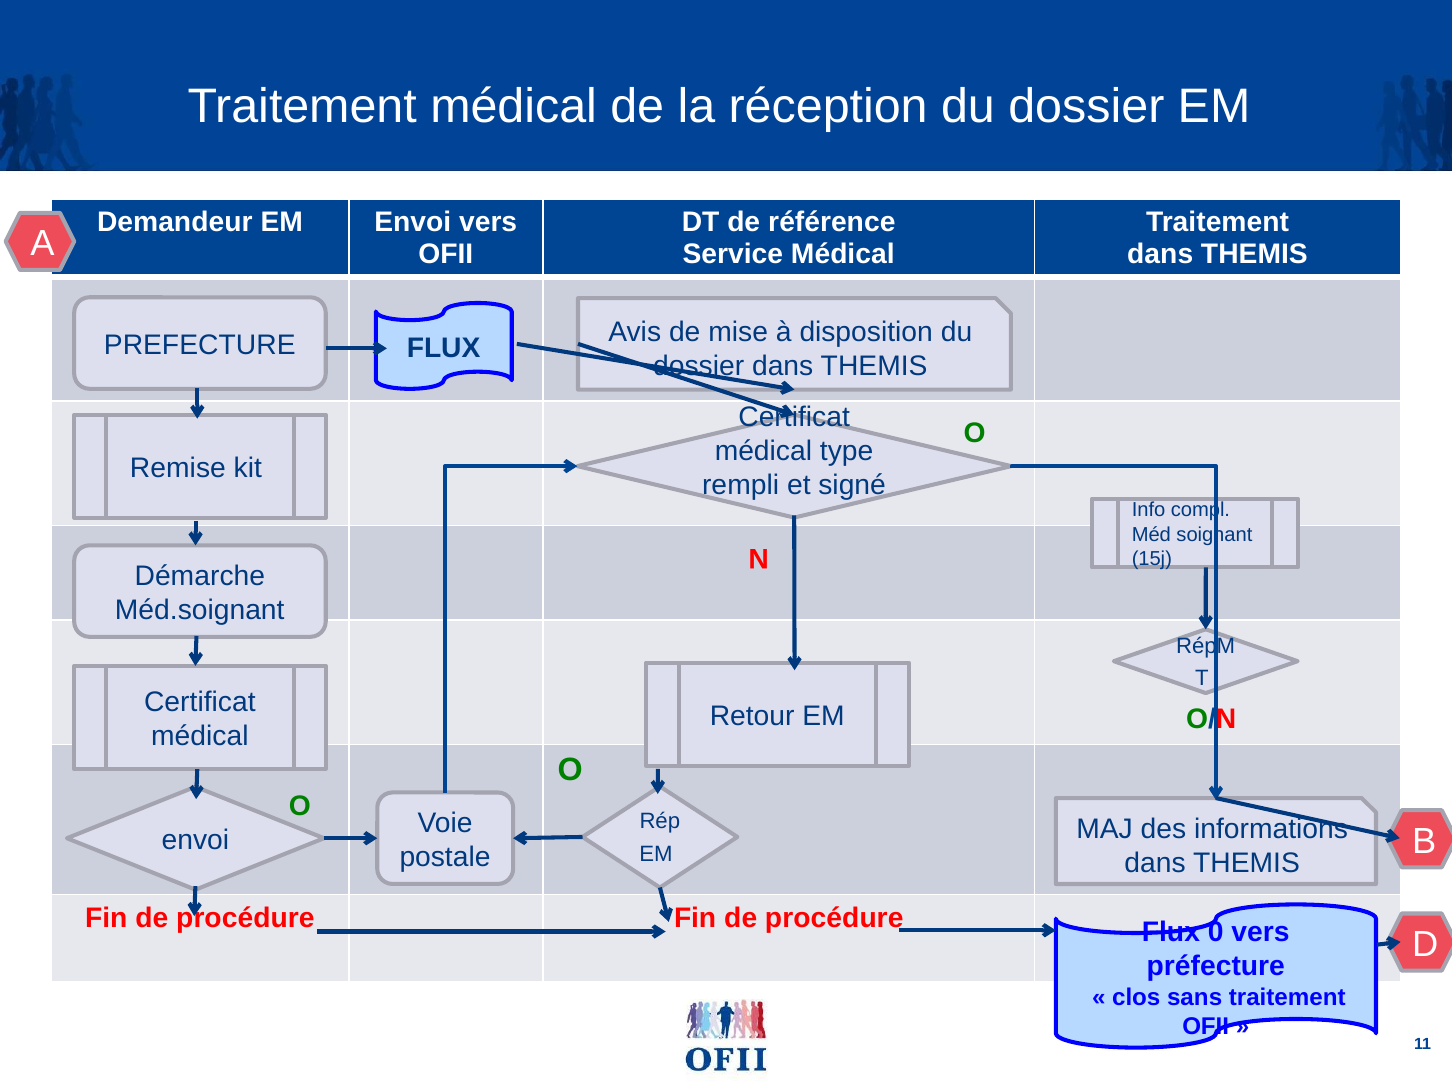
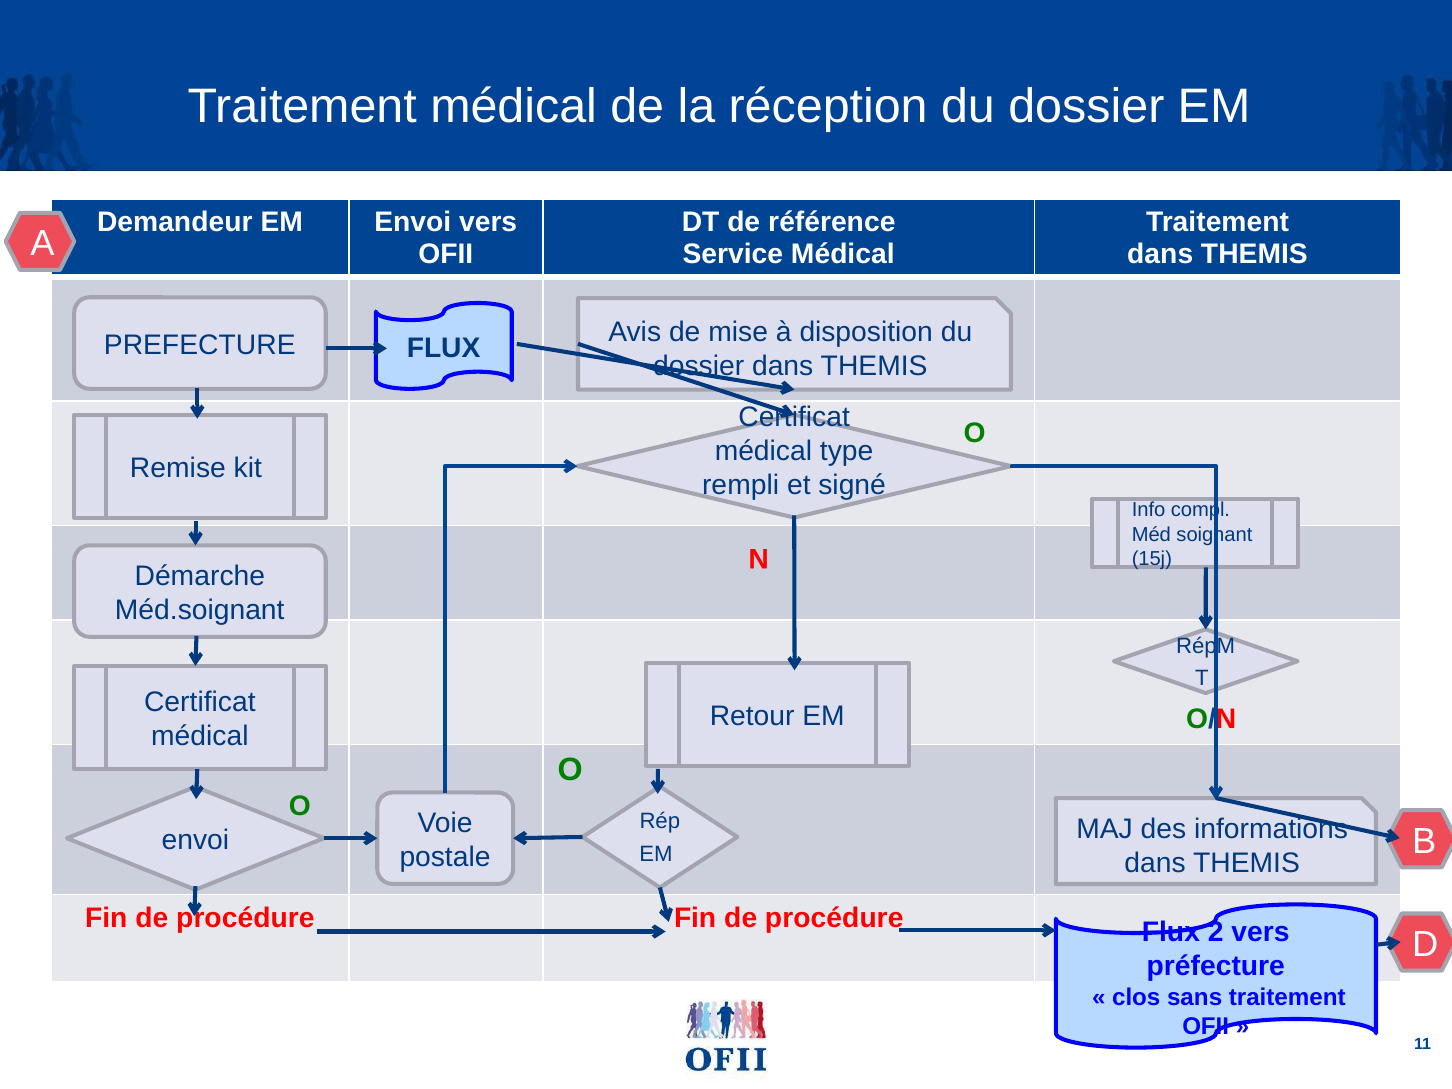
0: 0 -> 2 (1216, 932)
